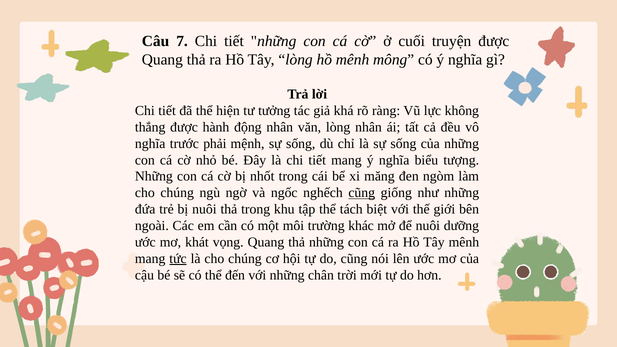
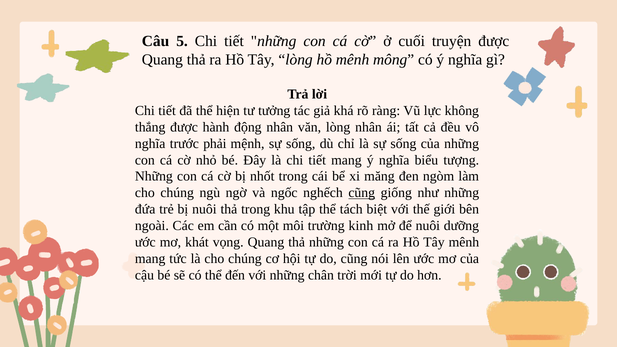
7: 7 -> 5 (182, 41)
khác: khác -> kinh (361, 226)
tức underline: present -> none (178, 259)
